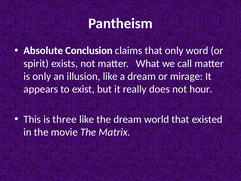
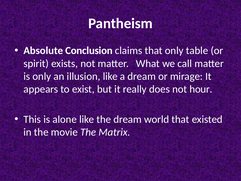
word: word -> table (197, 51)
three: three -> alone (65, 119)
